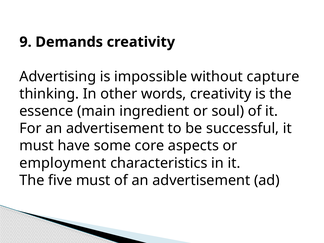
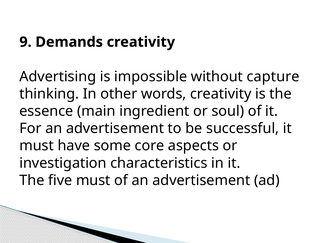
employment: employment -> investigation (63, 163)
